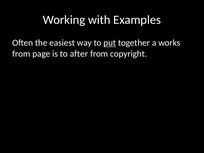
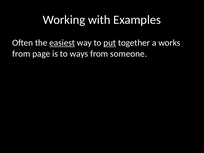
easiest underline: none -> present (62, 43)
after: after -> ways (79, 54)
copyright: copyright -> someone (129, 54)
